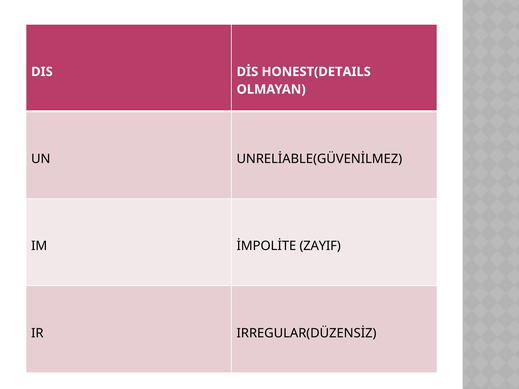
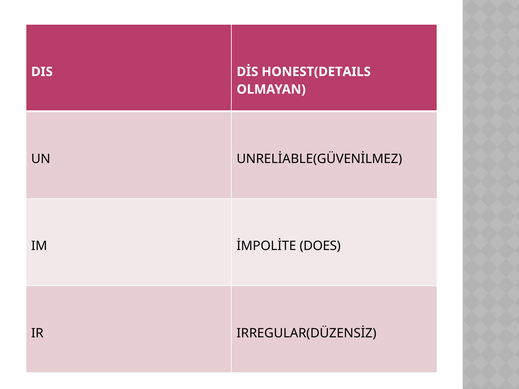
ZAYIF: ZAYIF -> DOES (320, 246)
